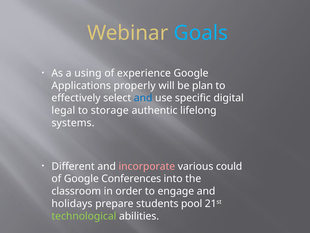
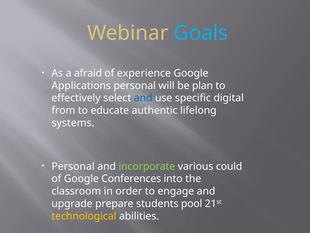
using: using -> afraid (88, 73)
Applications properly: properly -> personal (135, 85)
legal: legal -> from (63, 110)
storage: storage -> educate (110, 110)
Different: Different -> Personal (73, 166)
incorporate colour: pink -> light green (147, 166)
holidays: holidays -> upgrade (72, 203)
technological colour: light green -> yellow (84, 216)
